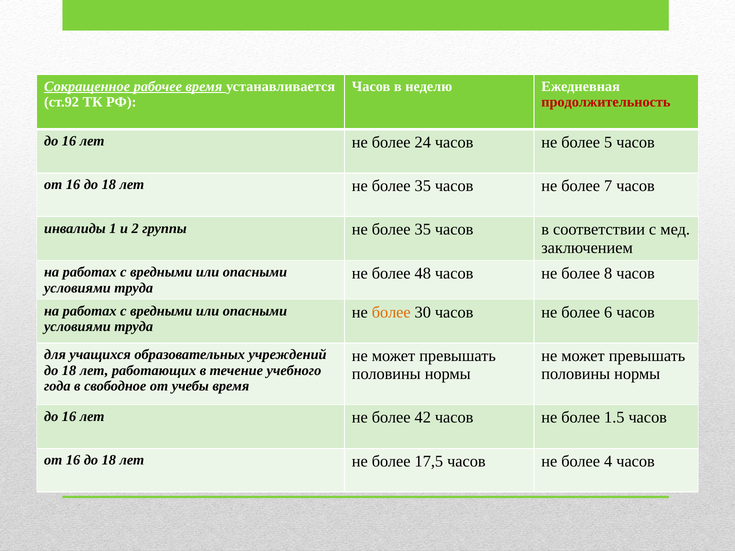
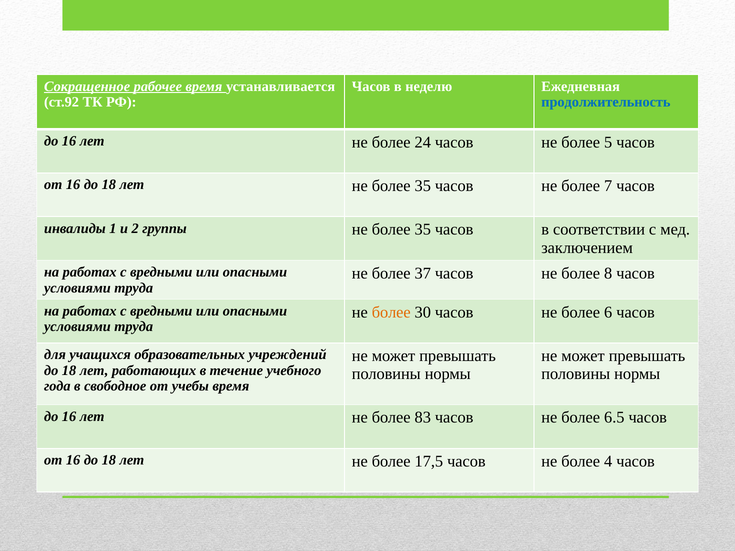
продолжительность colour: red -> blue (606, 102)
48: 48 -> 37 (423, 273)
42: 42 -> 83 (423, 418)
1.5: 1.5 -> 6.5 (614, 418)
